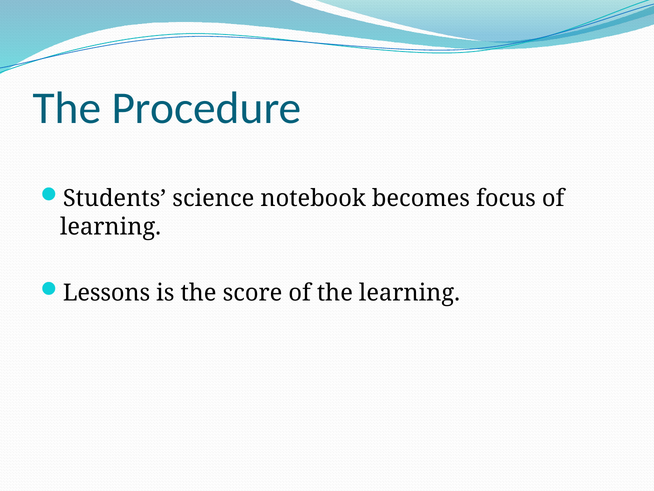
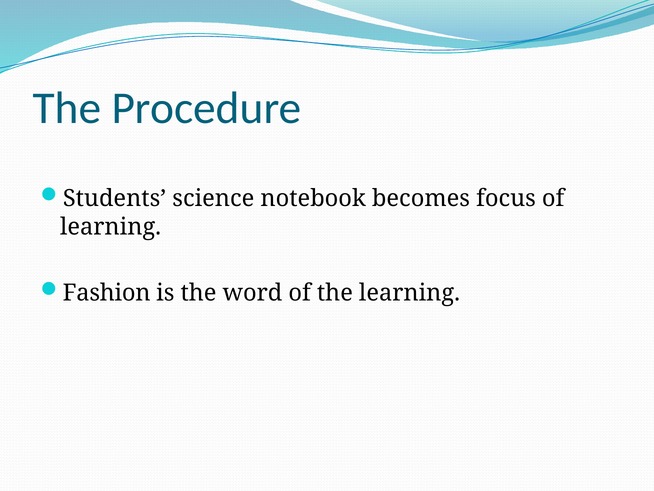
Lessons: Lessons -> Fashion (107, 293)
score: score -> word (252, 293)
